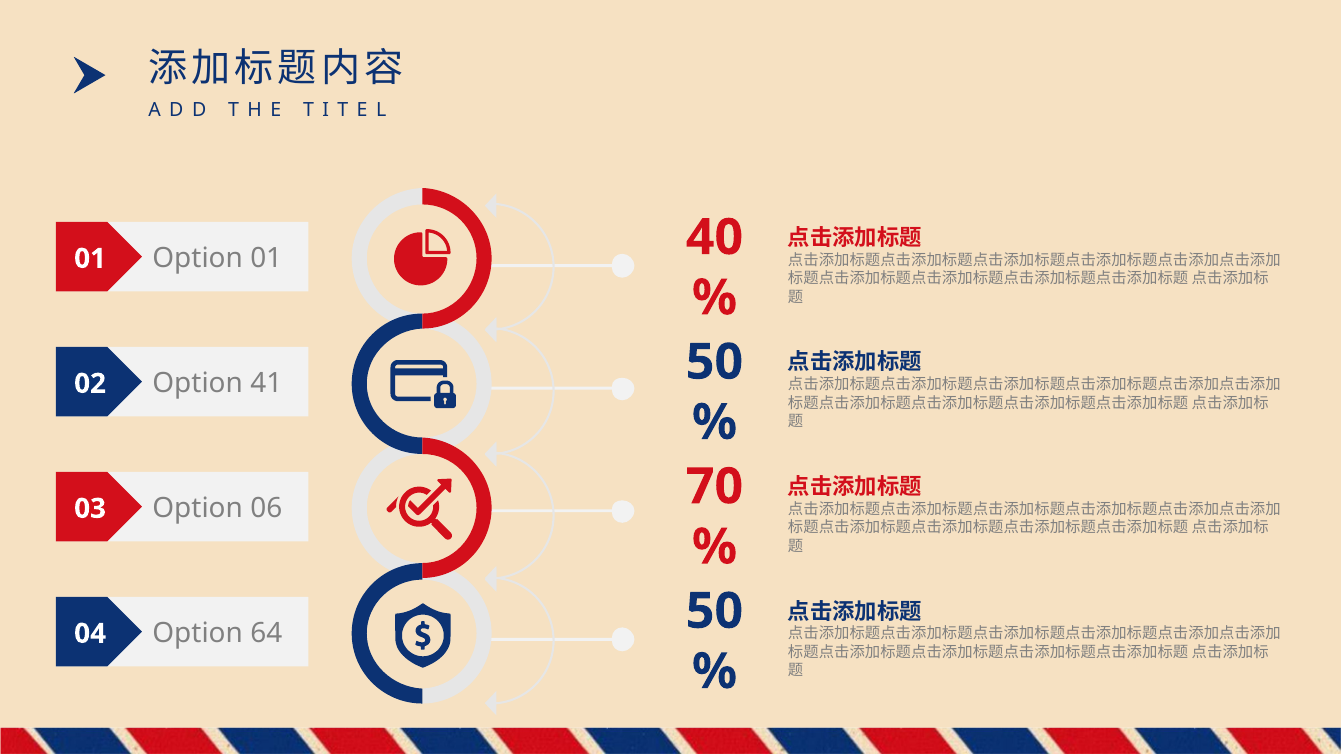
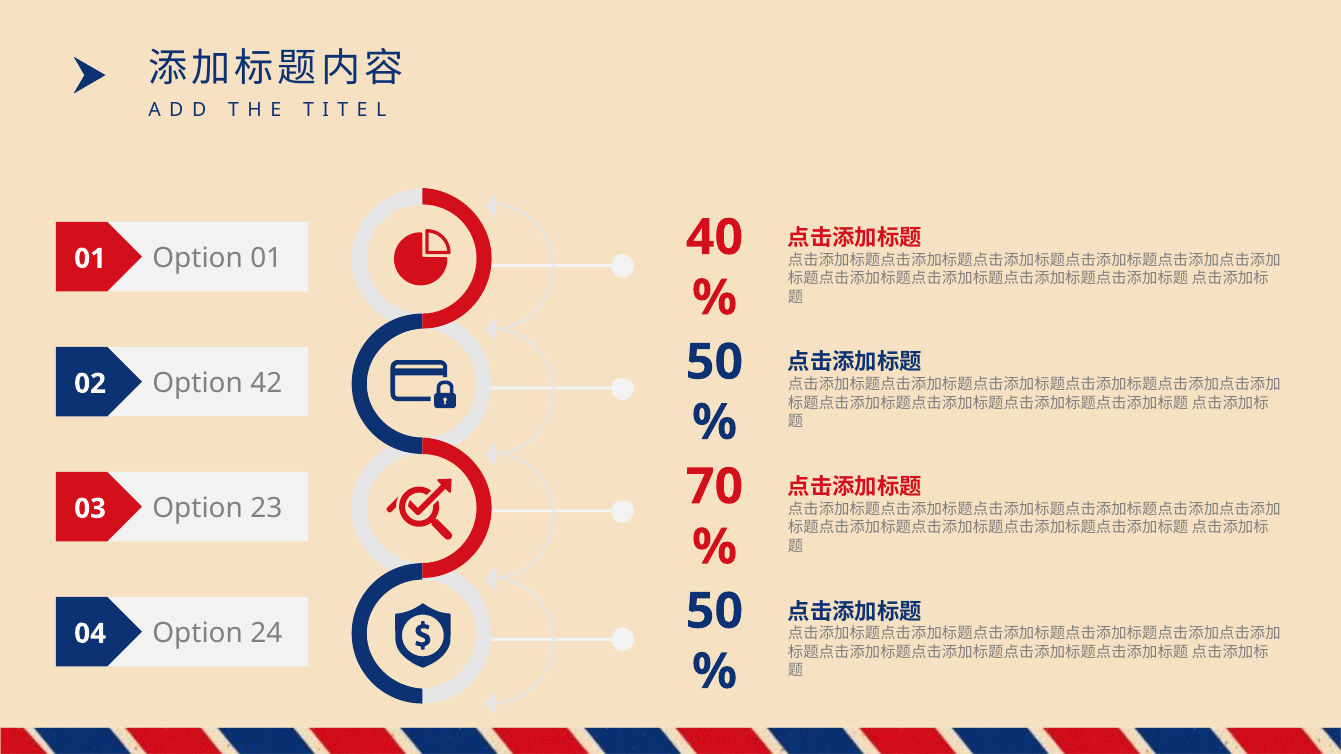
41: 41 -> 42 (266, 384)
06: 06 -> 23 (266, 509)
64: 64 -> 24 (266, 634)
